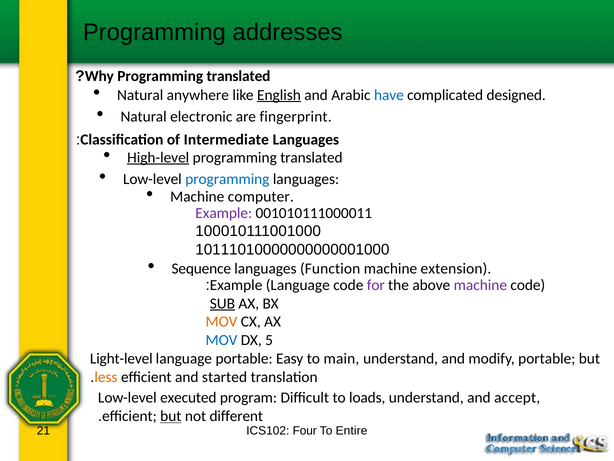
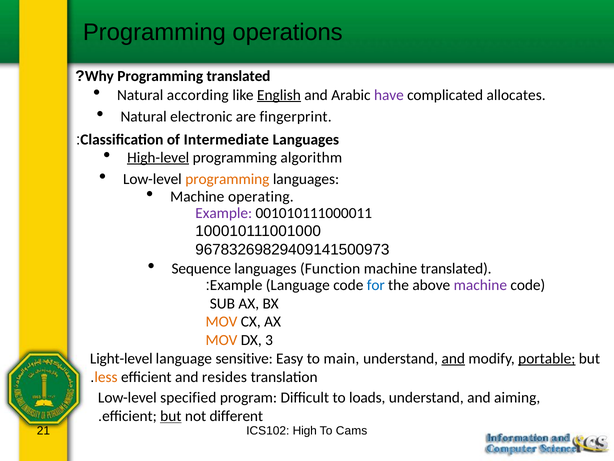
addresses: addresses -> operations (288, 32)
anywhere: anywhere -> according (198, 95)
have colour: blue -> purple (389, 95)
designed: designed -> allocates (516, 95)
translated: translated -> algorithm (311, 157)
programming colour: blue -> orange (227, 179)
computer: computer -> operating (261, 196)
10111010000000000001000: 10111010000000000001000 -> 96783269829409141500973 (292, 250)
machine extension: extension -> translated (456, 268)
for colour: purple -> blue (376, 285)
SUB underline: present -> none (222, 303)
MOV colour: blue -> orange (222, 340)
5: 5 -> 3 (269, 340)
language portable: portable -> sensitive (244, 358)
and underline: none -> present (453, 358)
portable underline: none -> present (547, 358)
started: started -> resides (224, 377)
executed: executed -> specified (188, 397)
accept: accept -> aiming (517, 397)
Four: Four -> High (305, 430)
Entire: Entire -> Cams (352, 430)
